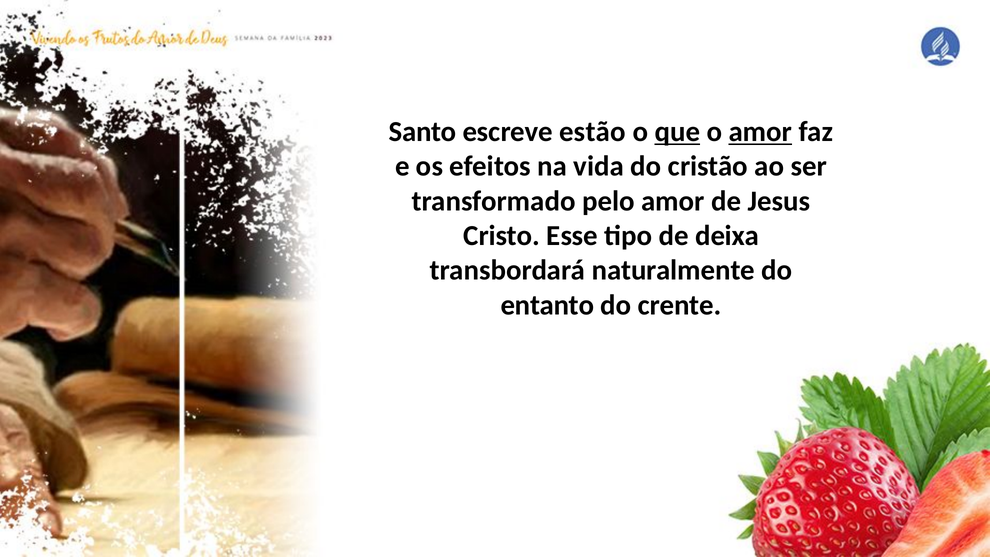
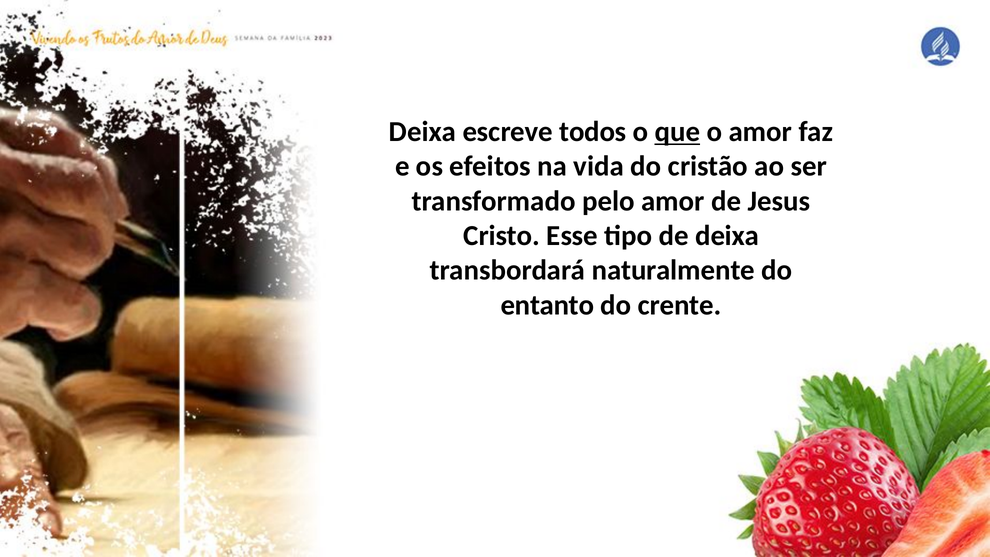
Santo: Santo -> Deixa (423, 132)
estão: estão -> todos (593, 132)
amor underline: present -> none (760, 132)
